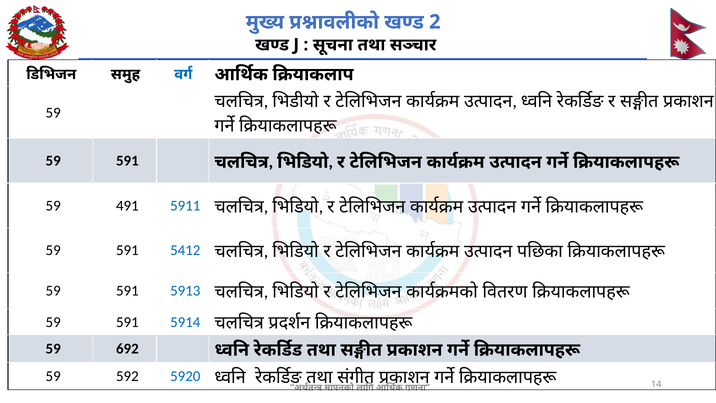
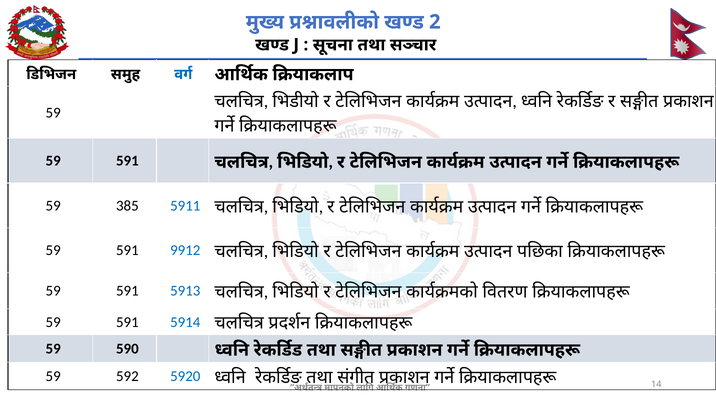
491: 491 -> 385 (127, 206)
5412: 5412 -> 9912 (185, 250)
692: 692 -> 590 (127, 349)
